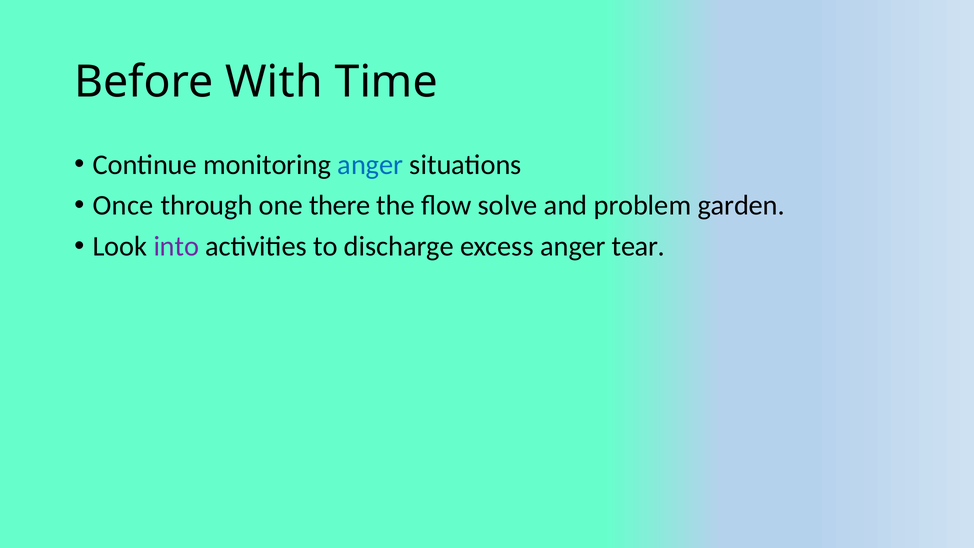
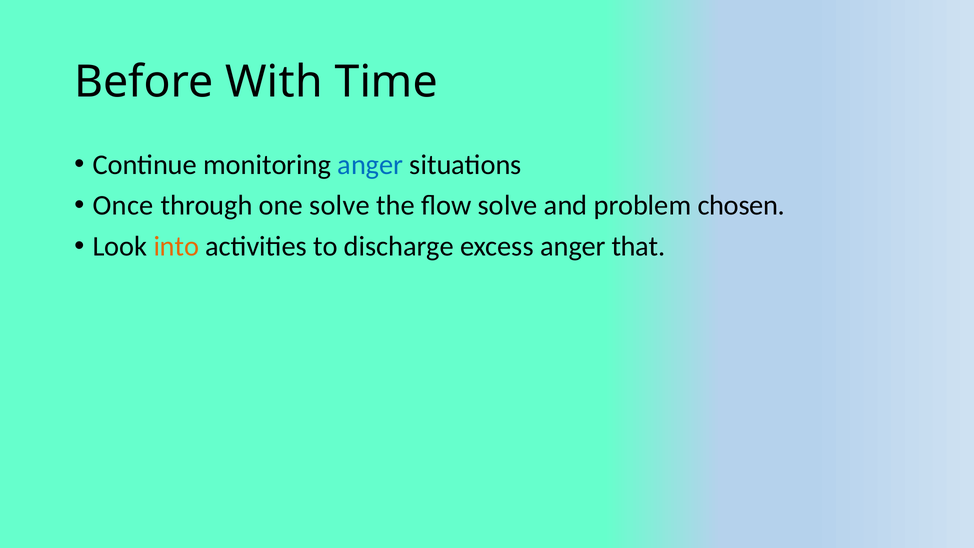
one there: there -> solve (340, 206)
garden: garden -> chosen (741, 206)
into colour: purple -> orange (176, 246)
tear: tear -> that (638, 246)
